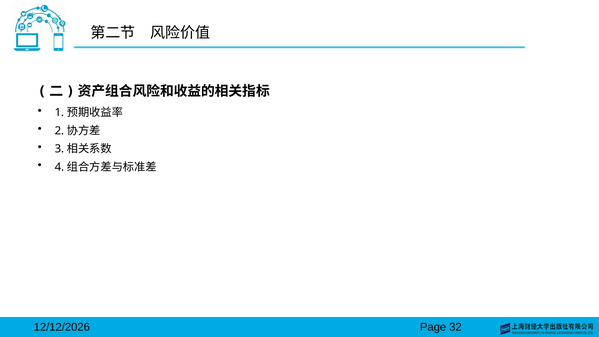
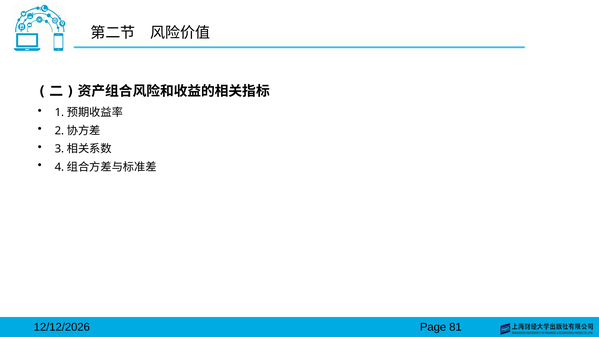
32: 32 -> 81 (455, 327)
